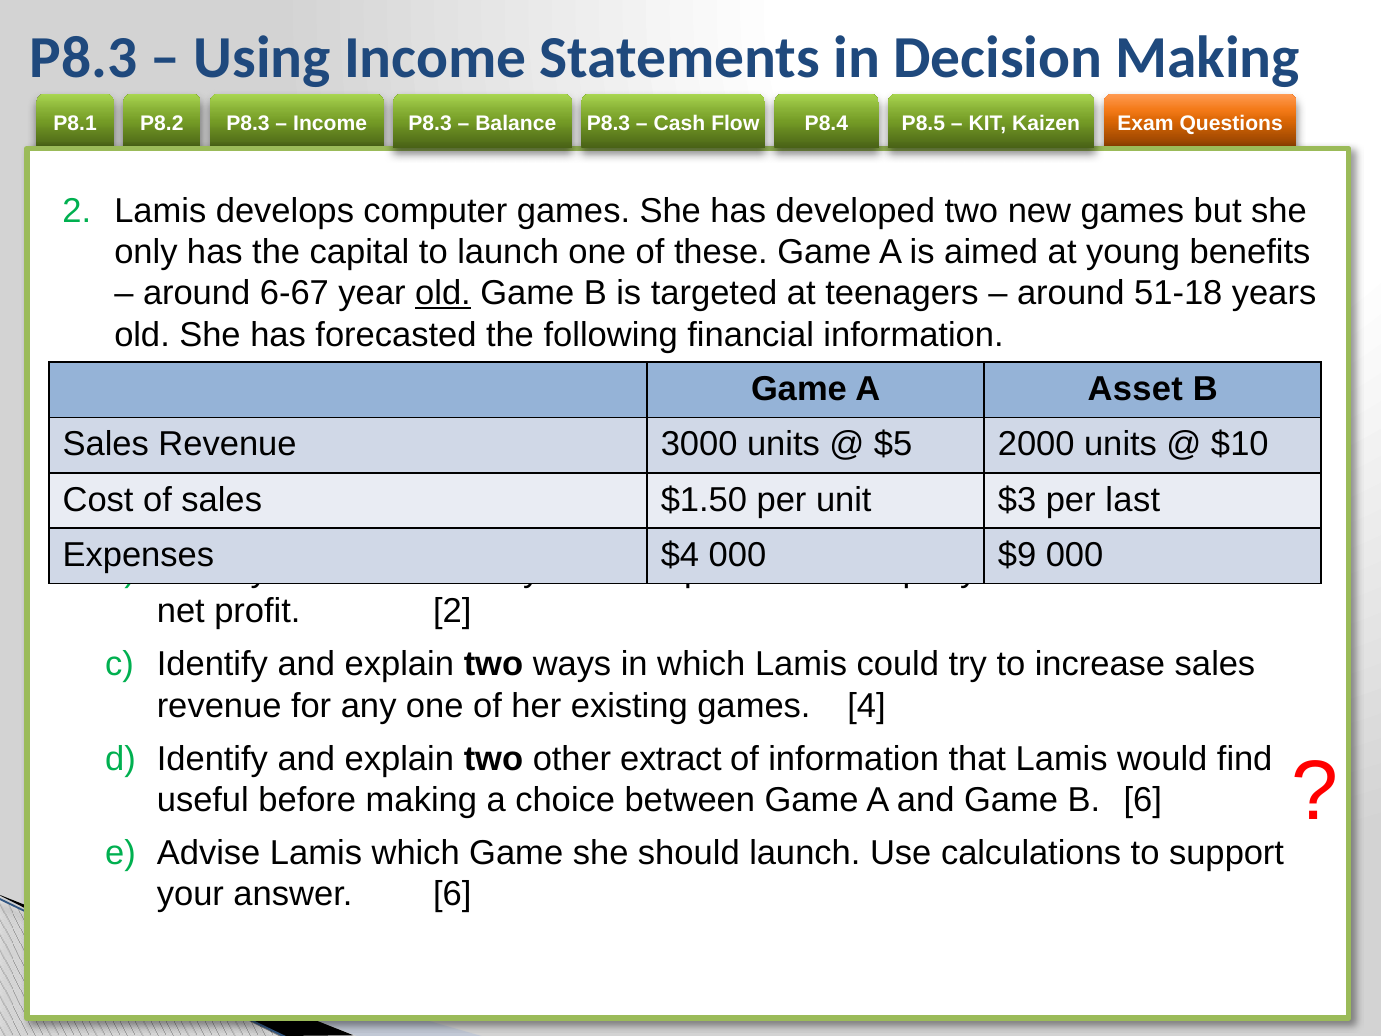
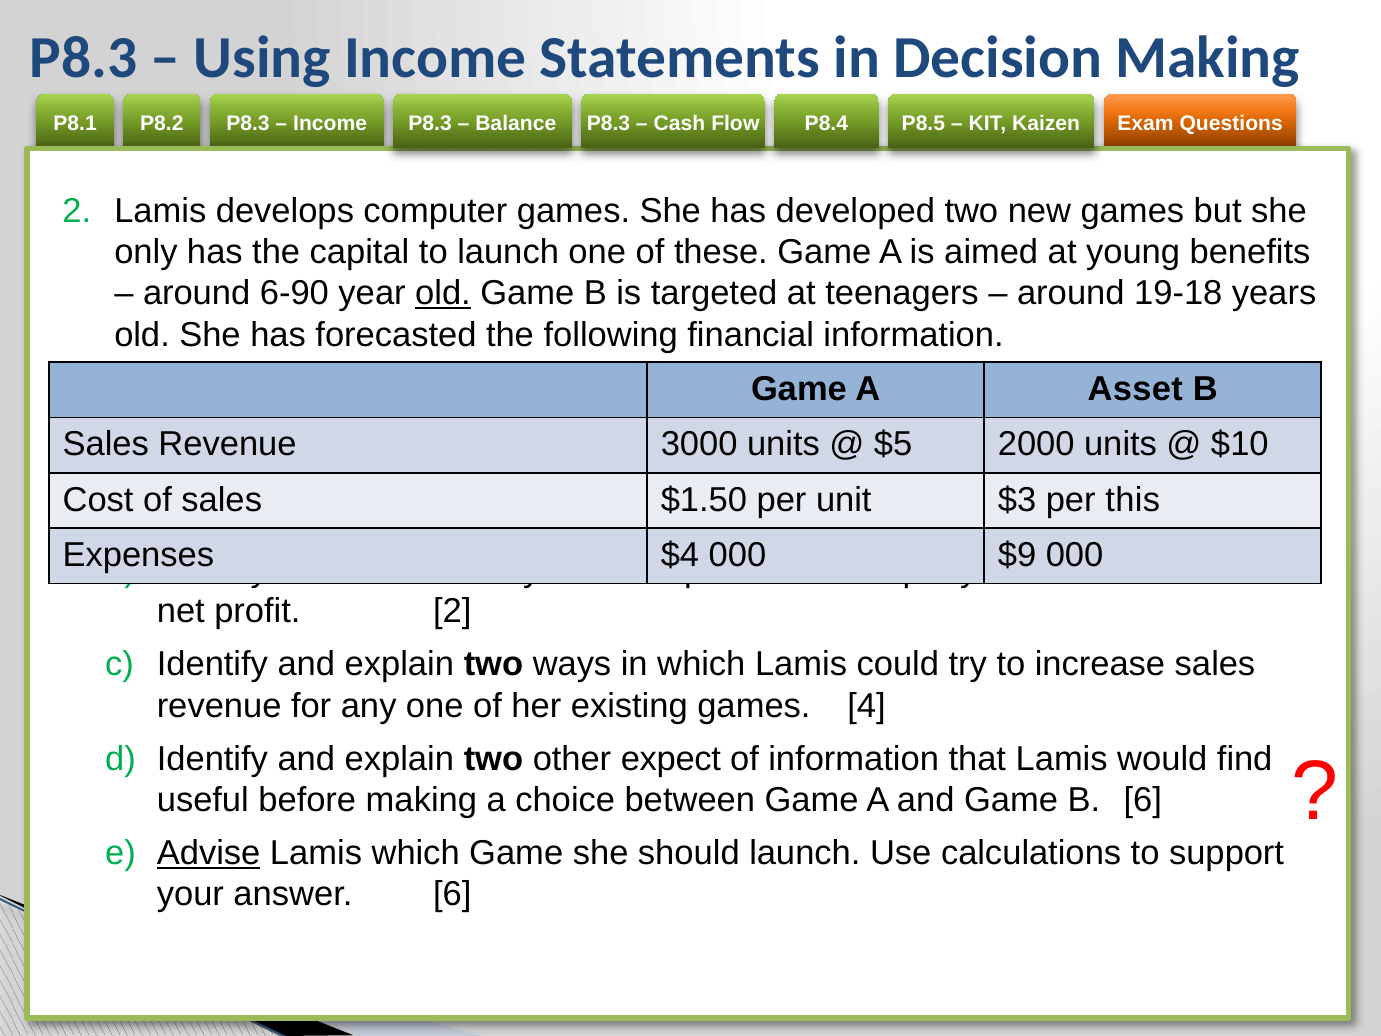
6-67: 6-67 -> 6-90 (294, 293)
51-18: 51-18 -> 19-18 (1178, 293)
last: last -> this (1133, 500)
extract: extract -> expect (671, 758)
Advise underline: none -> present (209, 853)
